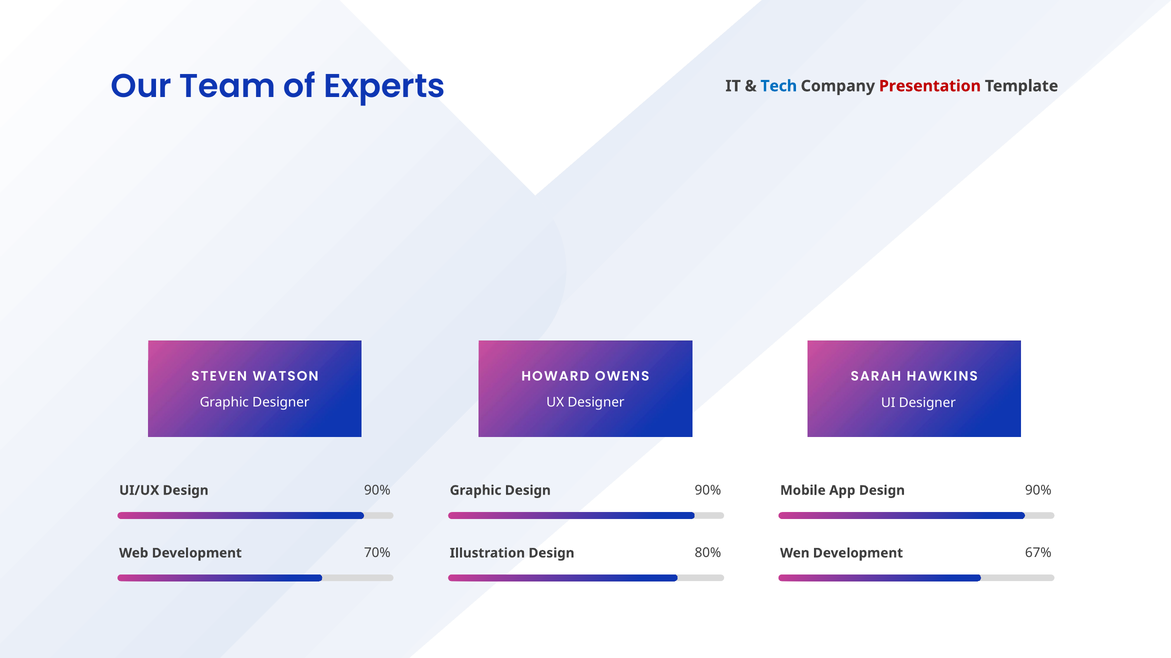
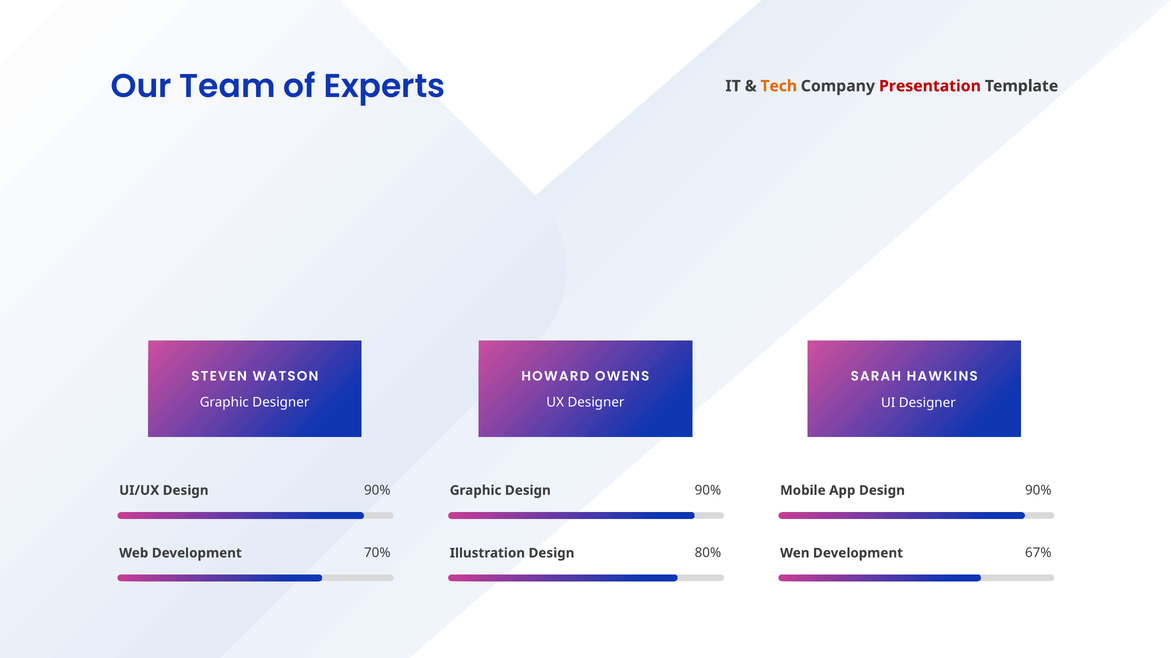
Tech colour: blue -> orange (779, 86)
